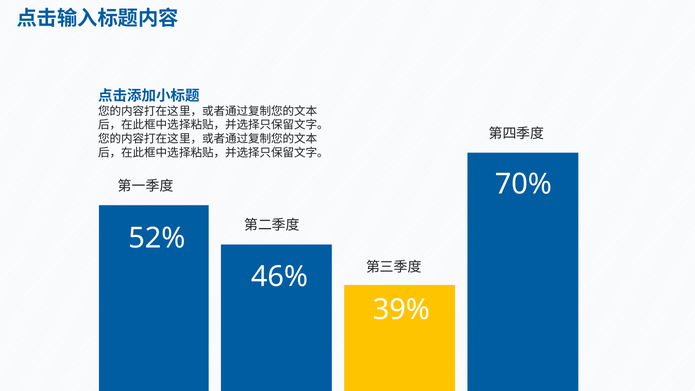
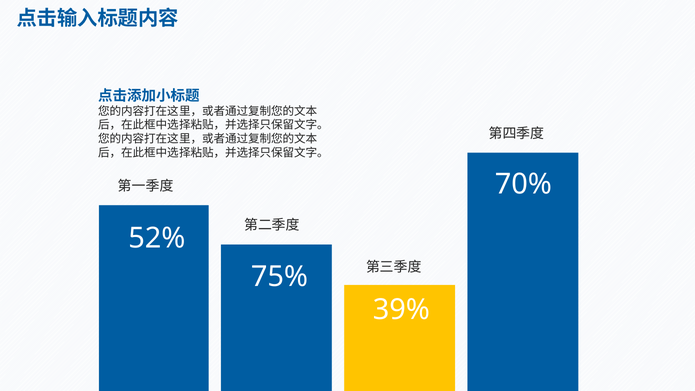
46%: 46% -> 75% (279, 277)
